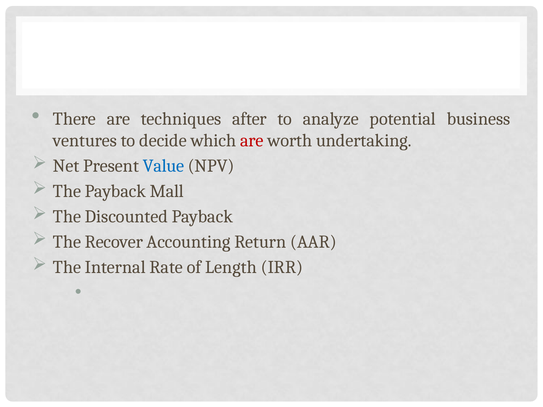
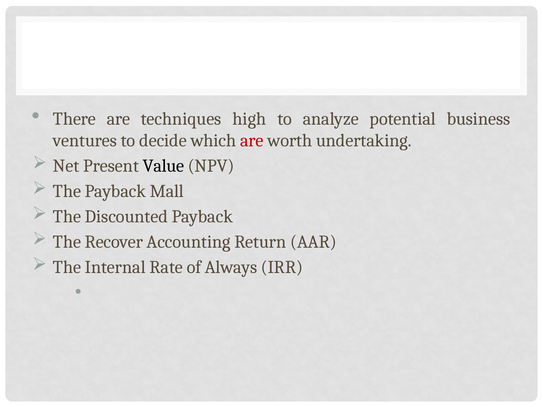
after: after -> high (249, 119)
Value colour: blue -> black (163, 166)
Length: Length -> Always (231, 267)
